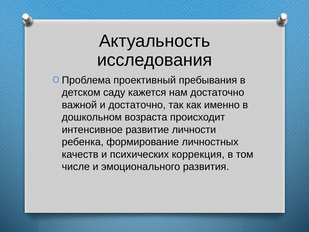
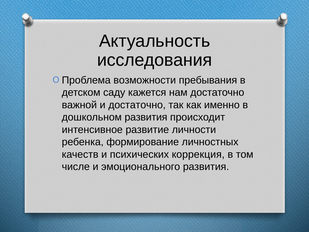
проективный: проективный -> возможности (145, 80)
дошкольном возраста: возраста -> развития (146, 117)
